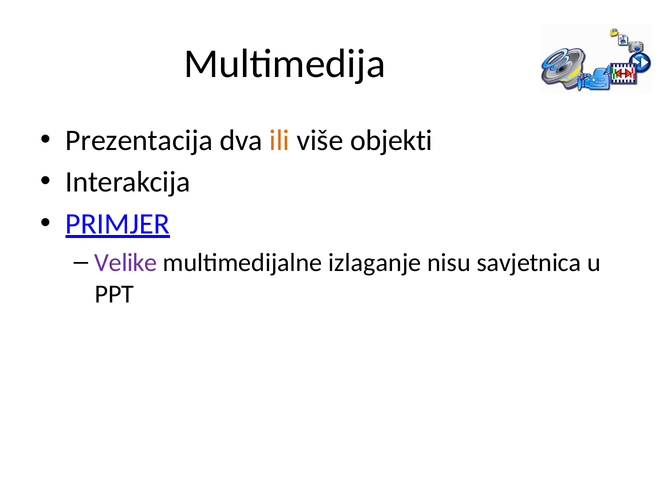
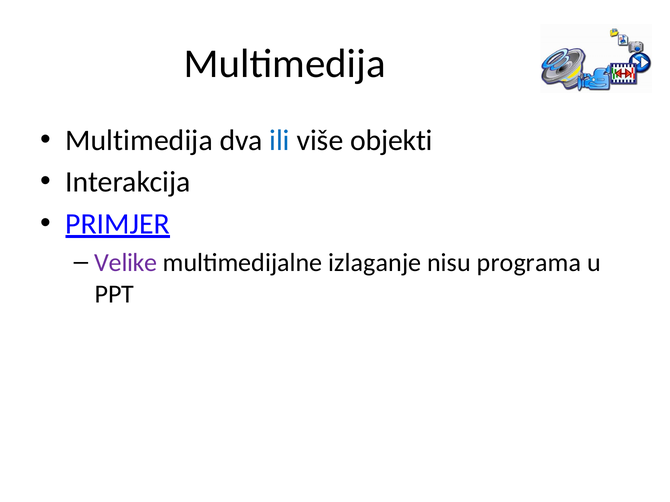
Prezentacija: Prezentacija -> Multimedija (139, 141)
ili colour: orange -> blue (280, 141)
savjetnica: savjetnica -> programa (529, 263)
